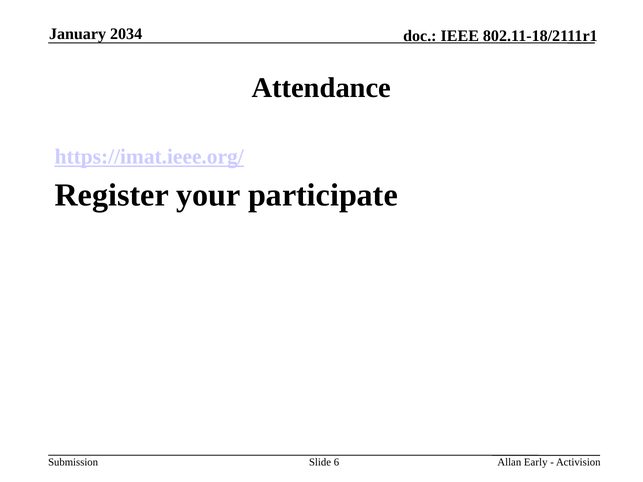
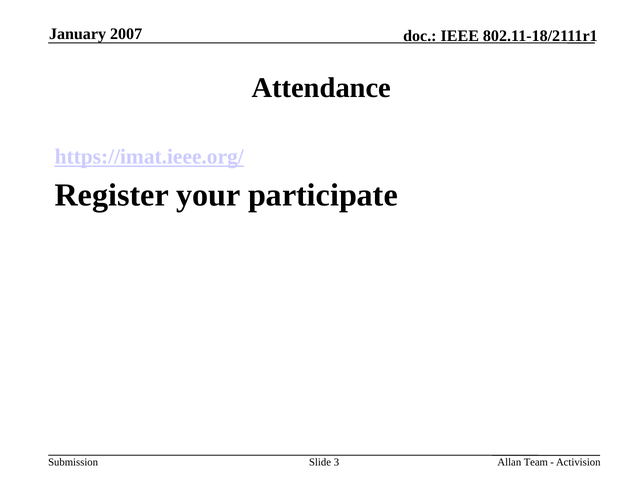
2034: 2034 -> 2007 (126, 34)
6: 6 -> 3 (336, 463)
Early: Early -> Team (536, 463)
